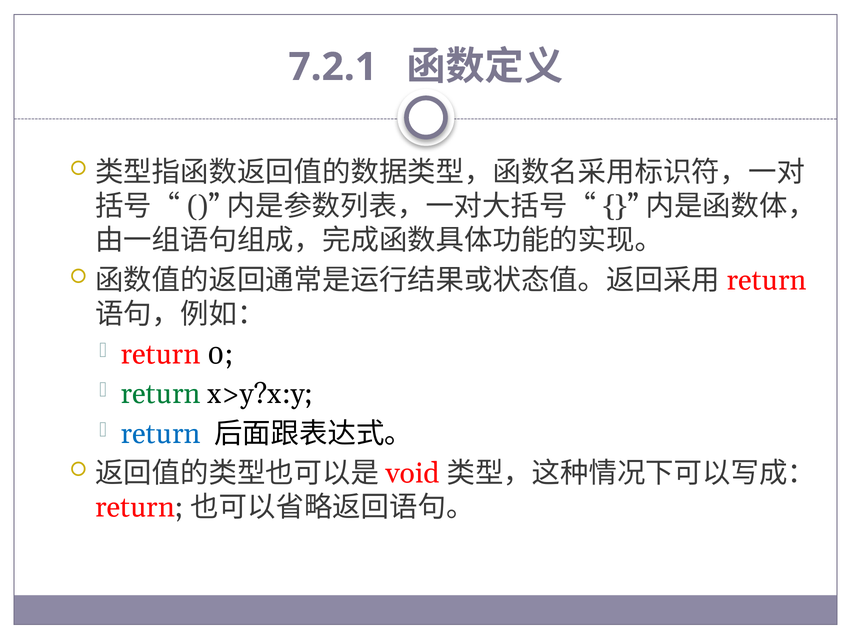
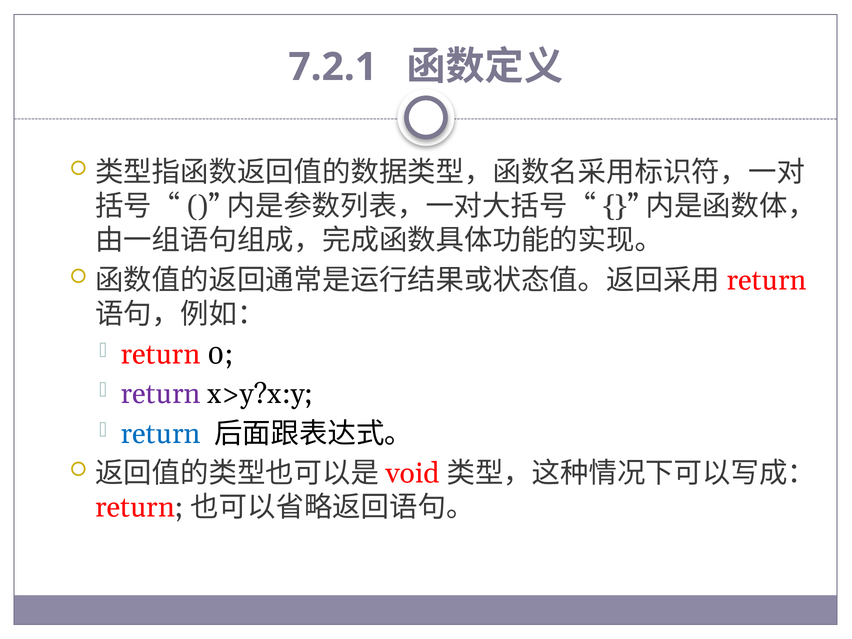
return colour: green -> purple (161, 394)
